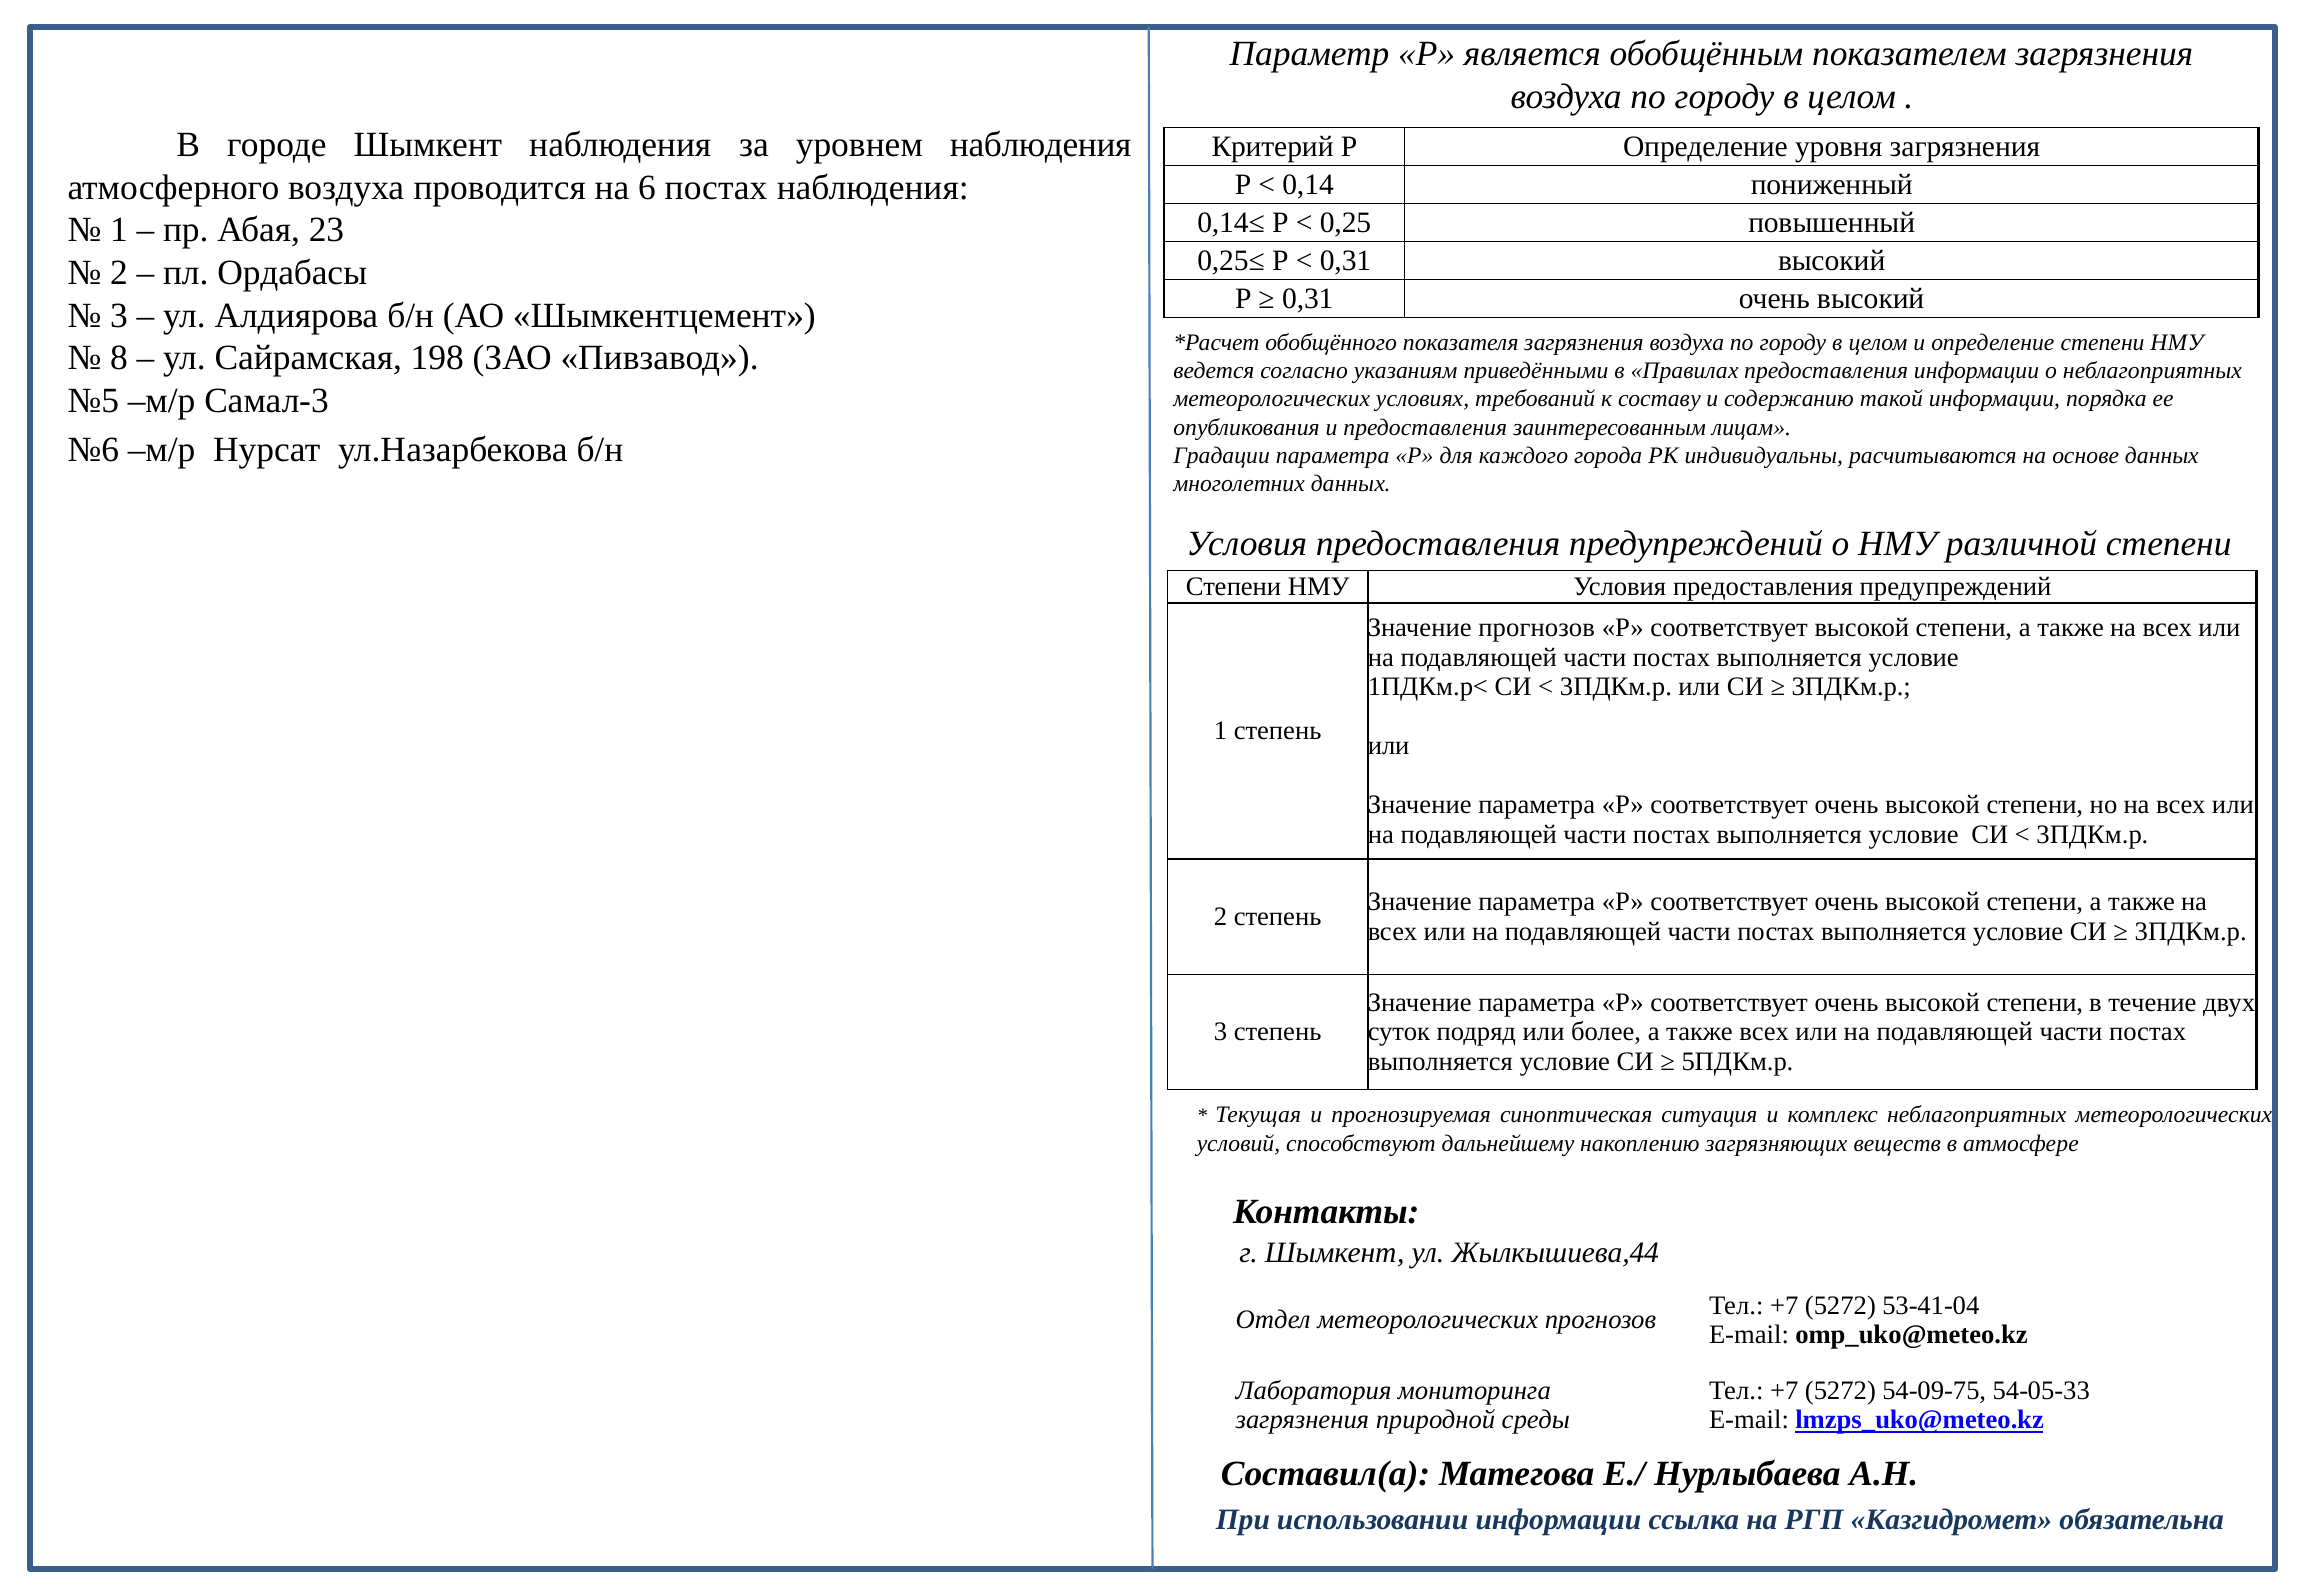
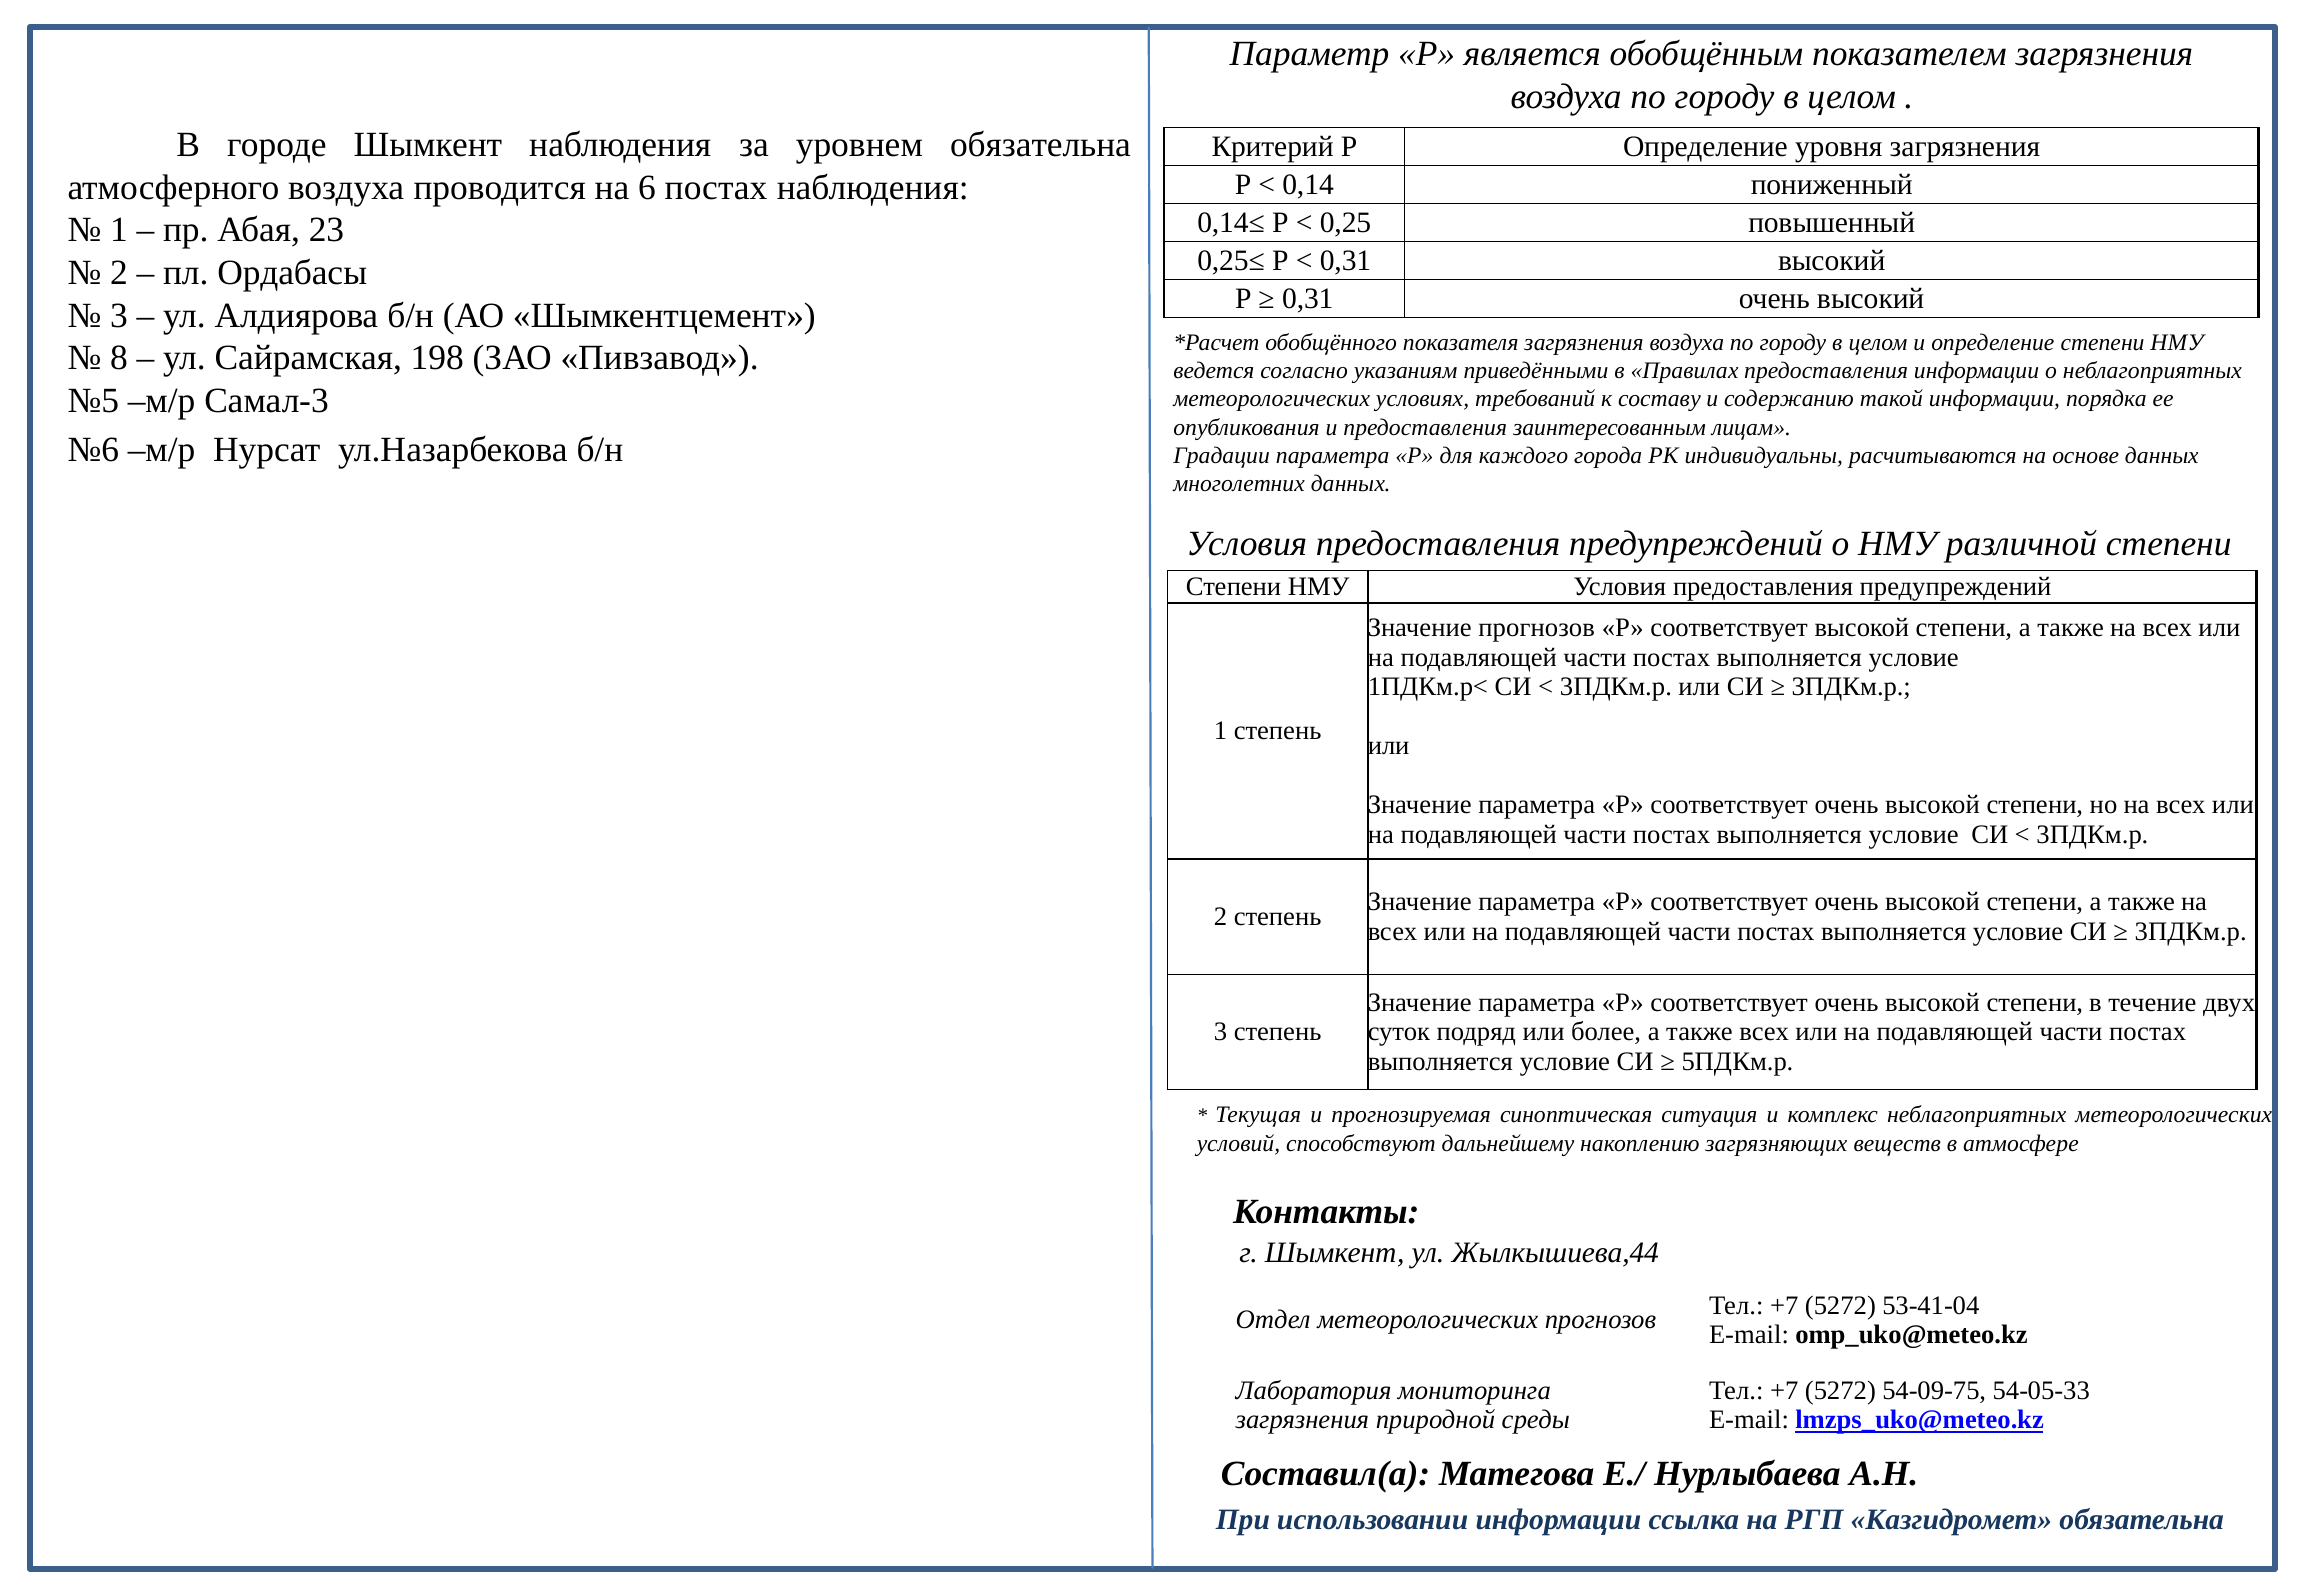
уровнем наблюдения: наблюдения -> обязательна (1041, 145)
